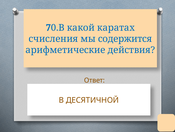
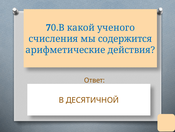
каратах: каратах -> ученого (116, 28)
